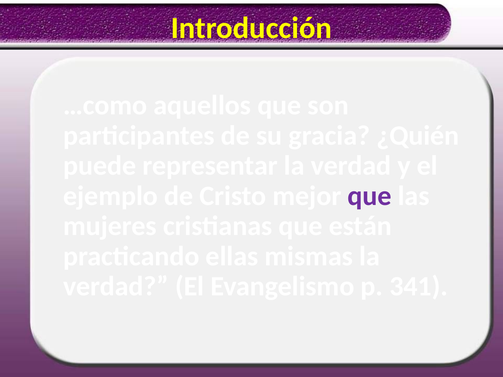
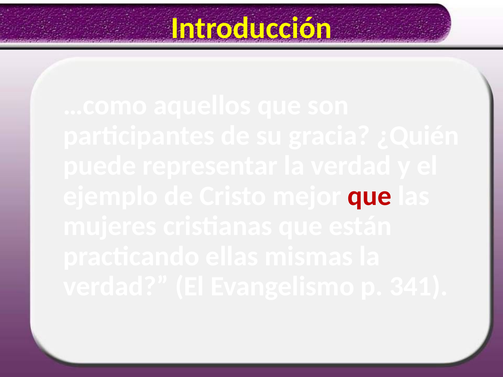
que colour: purple -> red (370, 196)
